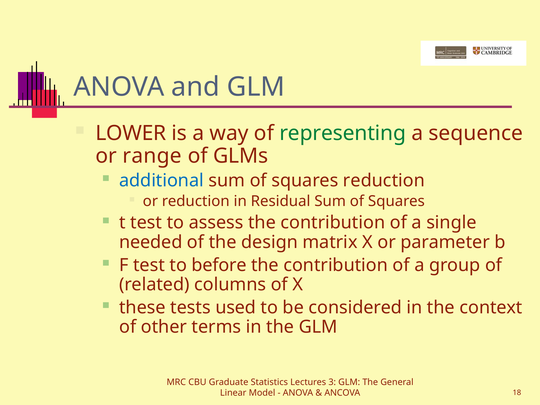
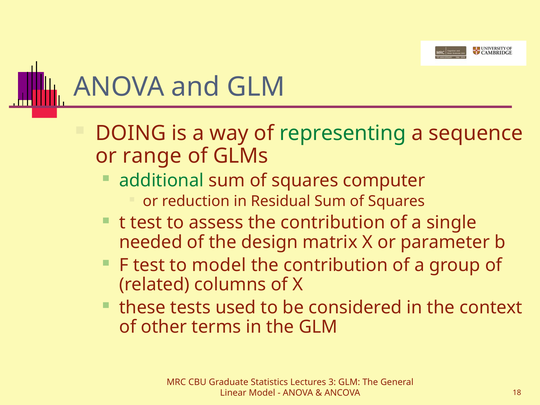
LOWER: LOWER -> DOING (131, 133)
additional colour: blue -> green (161, 180)
squares reduction: reduction -> computer (384, 180)
to before: before -> model (219, 265)
